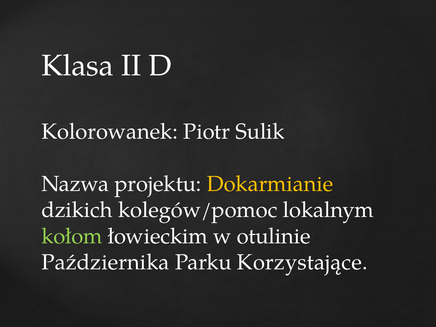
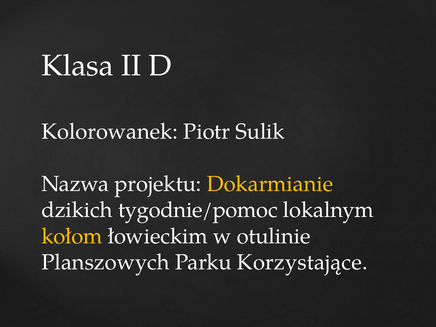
kolegów/pomoc: kolegów/pomoc -> tygodnie/pomoc (198, 210)
kołom colour: light green -> yellow (72, 236)
Października: Października -> Planszowych (106, 262)
